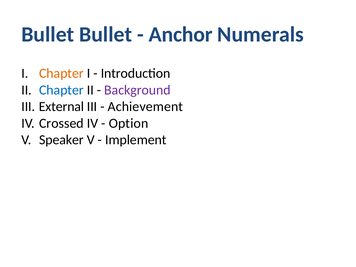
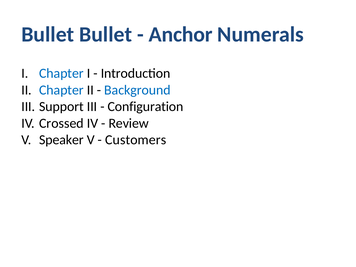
Chapter colour: orange -> blue (61, 73)
Background colour: purple -> blue (137, 90)
External: External -> Support (61, 107)
Achievement: Achievement -> Configuration (146, 107)
Option: Option -> Review (129, 123)
Implement: Implement -> Customers (136, 140)
